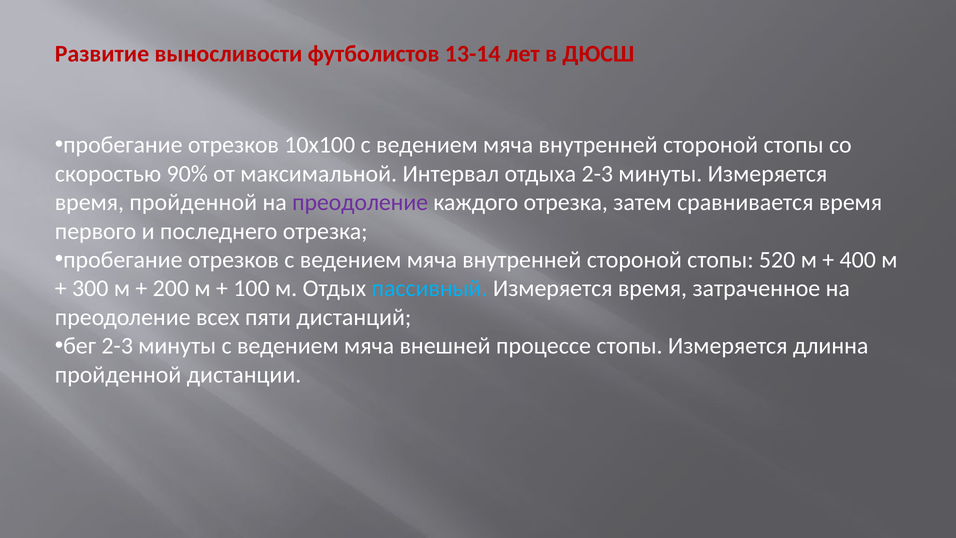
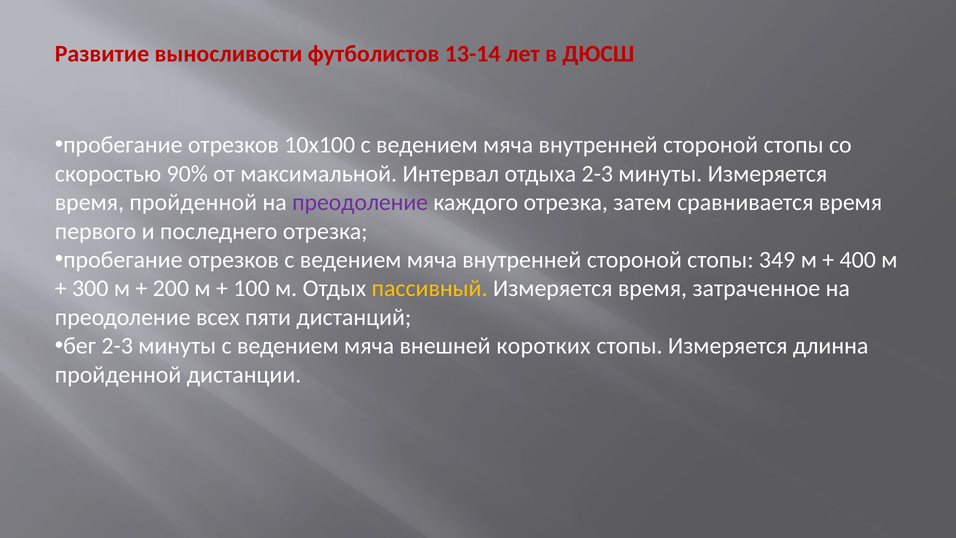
520: 520 -> 349 (777, 260)
пассивный colour: light blue -> yellow (430, 288)
процессе: процессе -> коротких (543, 346)
